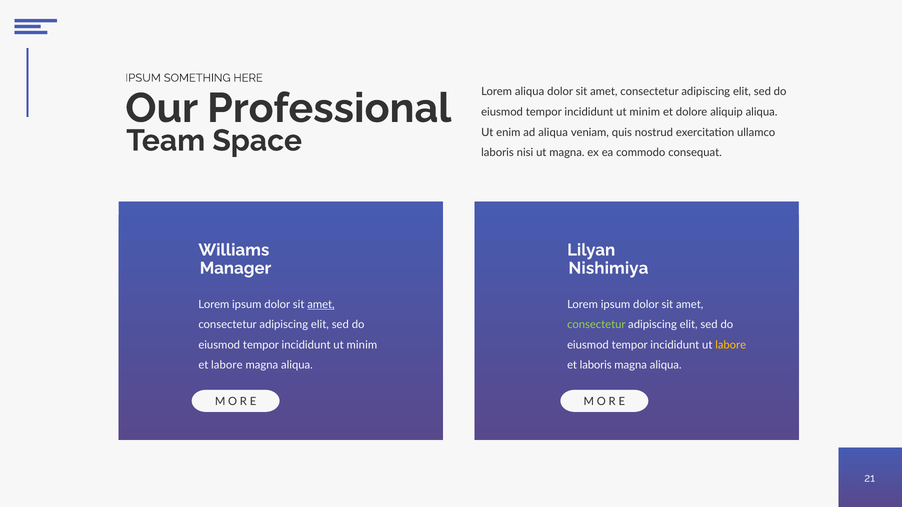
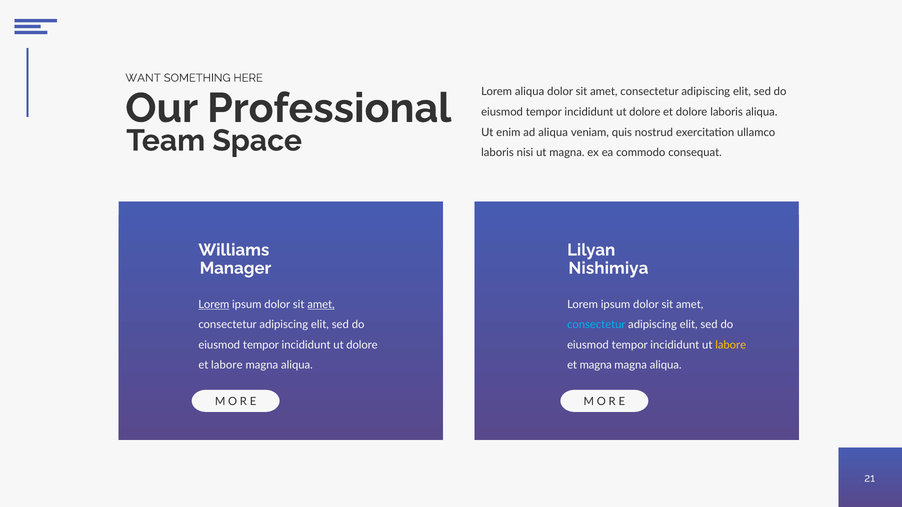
IPSUM: IPSUM -> WANT (143, 78)
minim: minim -> dolore (645, 112)
dolore aliquip: aliquip -> laboris (727, 112)
Lorem underline: none -> present (214, 305)
consectetur colour: light green -> light blue (596, 325)
minim: minim -> dolore (362, 345)
et laboris: laboris -> magna (596, 366)
